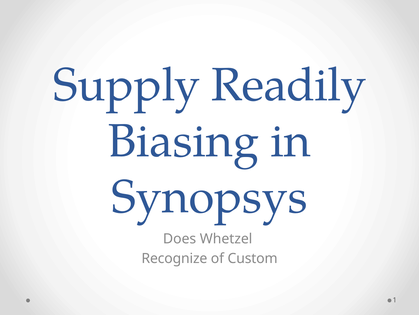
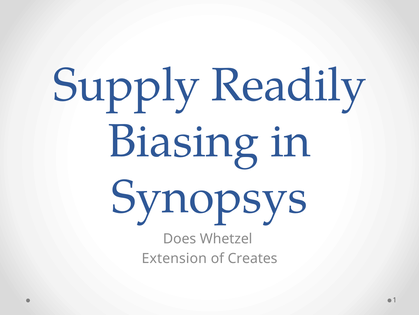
Recognize: Recognize -> Extension (174, 258)
Custom: Custom -> Creates (253, 258)
